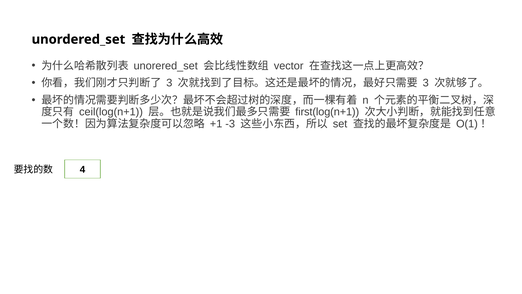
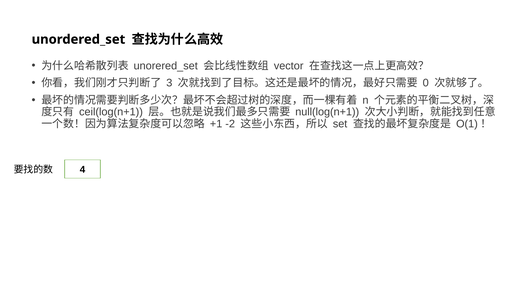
3: 3 -> 0 (426, 83)
first(log(n+1: first(log(n+1 -> null(log(n+1 (327, 112)
-3: -3 -> -2 (230, 124)
